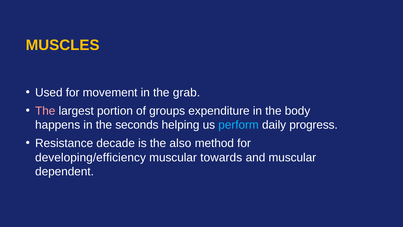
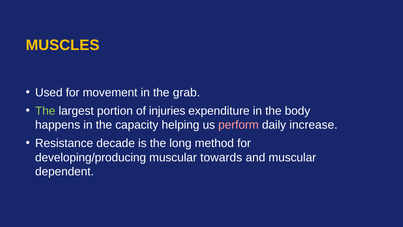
The colour: pink -> light green (45, 111)
groups: groups -> injuries (167, 111)
seconds: seconds -> capacity (137, 125)
perform colour: light blue -> pink (239, 125)
progress: progress -> increase (313, 125)
also: also -> long (180, 143)
developing/efficiency: developing/efficiency -> developing/producing (91, 157)
